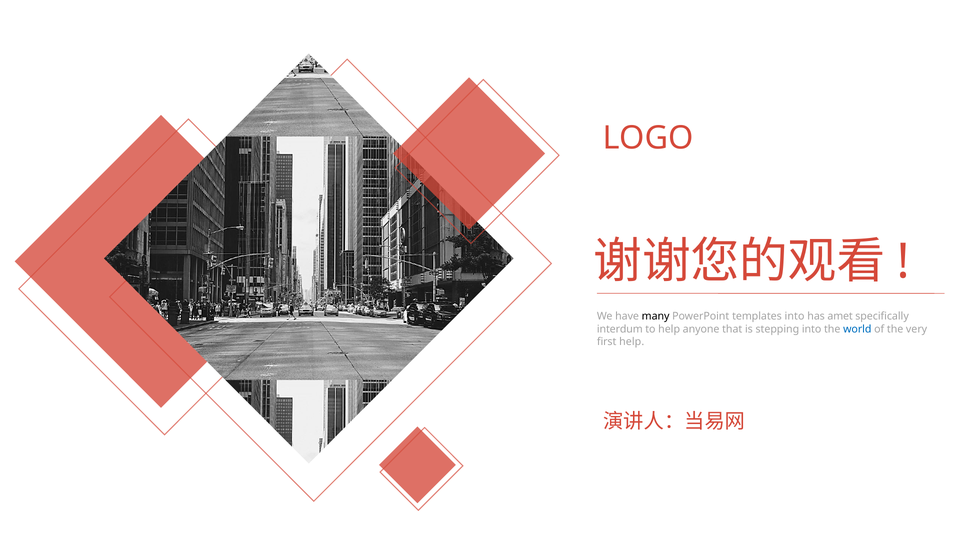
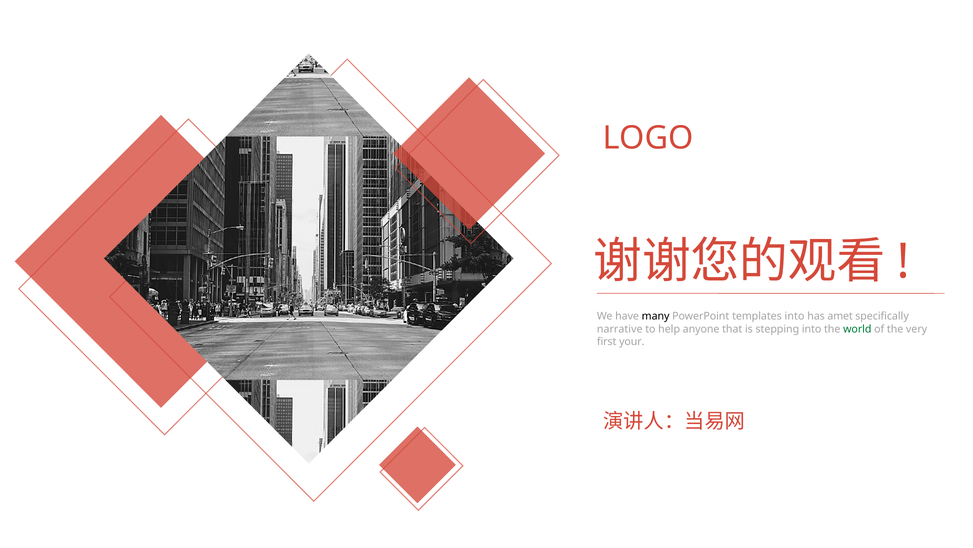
interdum: interdum -> narrative (620, 329)
world colour: blue -> green (857, 329)
first help: help -> your (632, 342)
